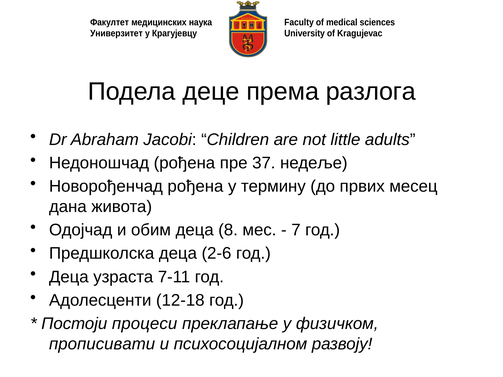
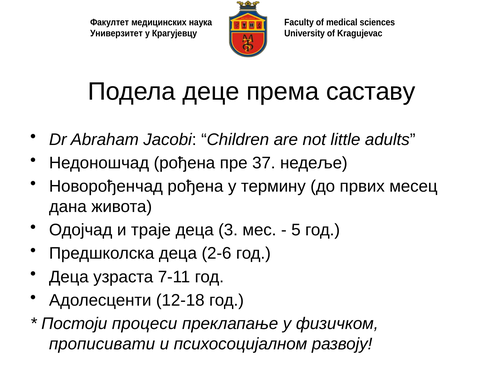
разлога: разлога -> саставу (371, 92)
обим: обим -> траје (151, 230)
8: 8 -> 3 (228, 230)
7: 7 -> 5 (296, 230)
